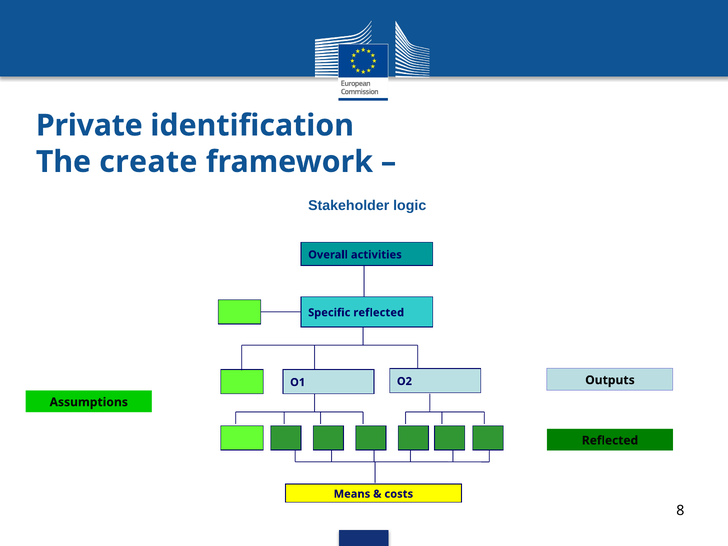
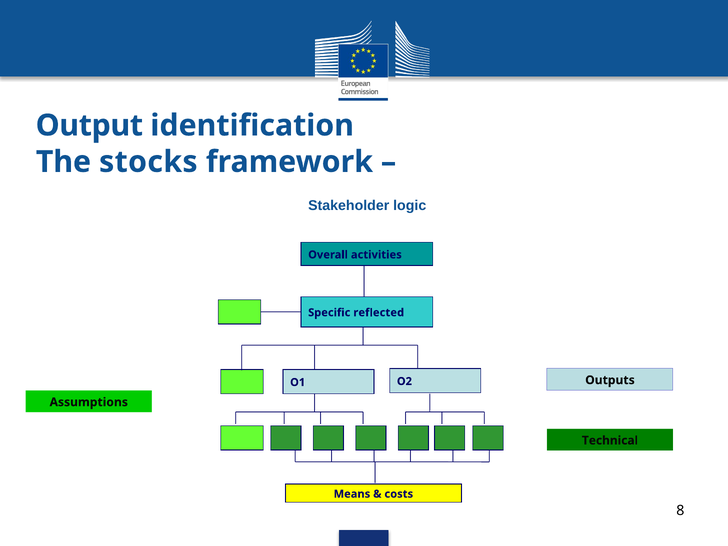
Private: Private -> Output (89, 125)
create: create -> stocks (148, 162)
Reflected: Reflected -> Technical (610, 440)
